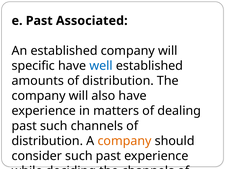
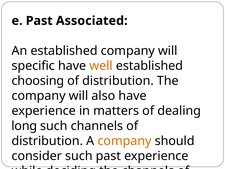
well colour: blue -> orange (101, 66)
amounts: amounts -> choosing (38, 81)
past: past -> long (24, 126)
